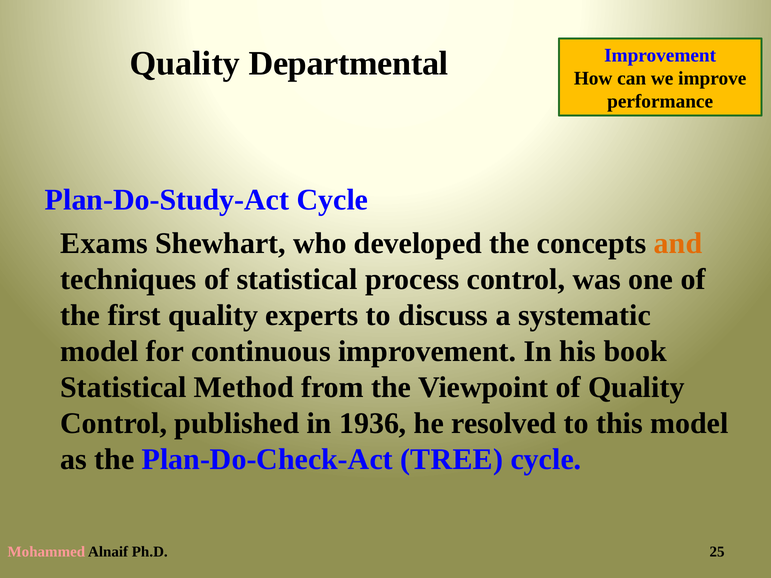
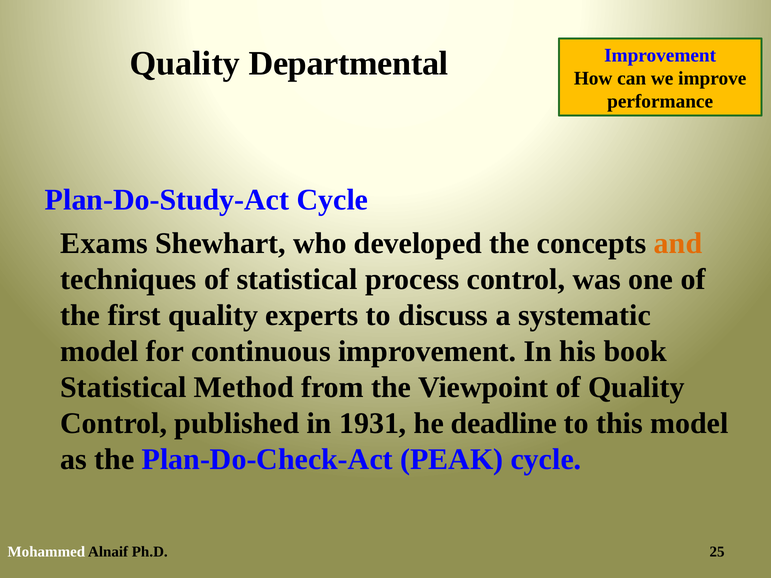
1936: 1936 -> 1931 (373, 424)
resolved: resolved -> deadline (504, 424)
TREE: TREE -> PEAK (452, 460)
Mohammed colour: pink -> white (46, 552)
